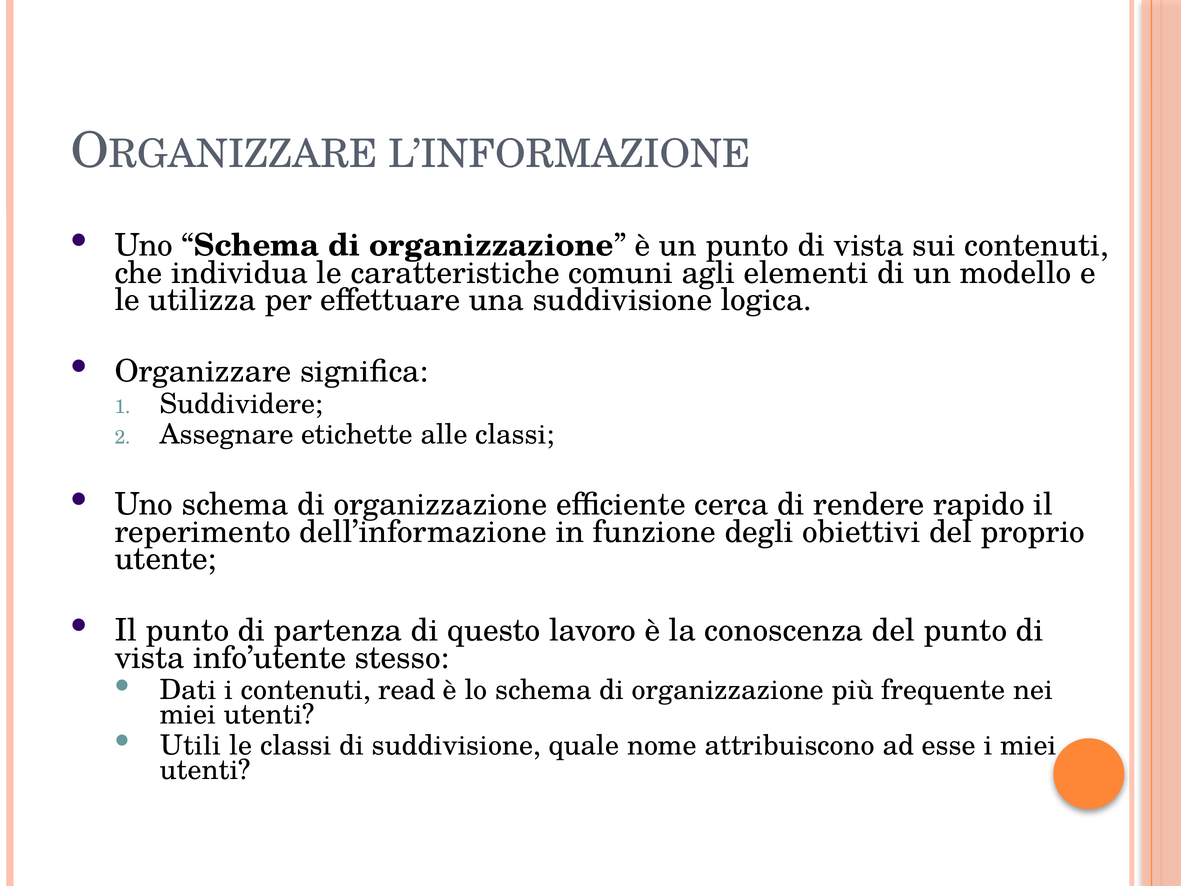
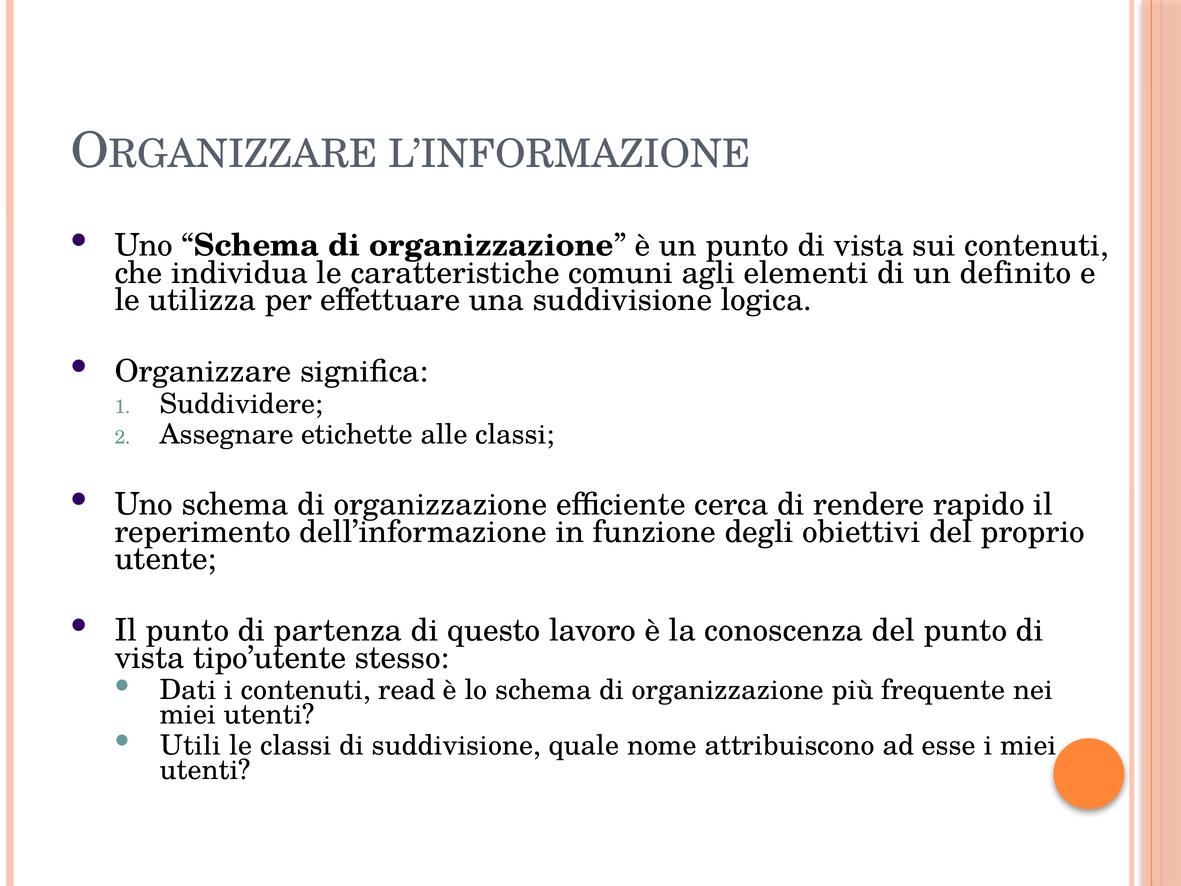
modello: modello -> definito (1016, 273)
info’utente: info’utente -> tipo’utente (270, 658)
